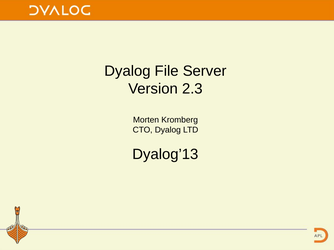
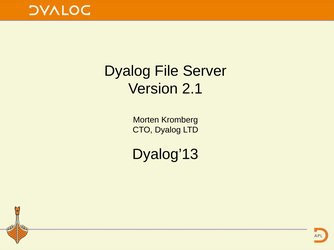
2.3: 2.3 -> 2.1 (192, 89)
